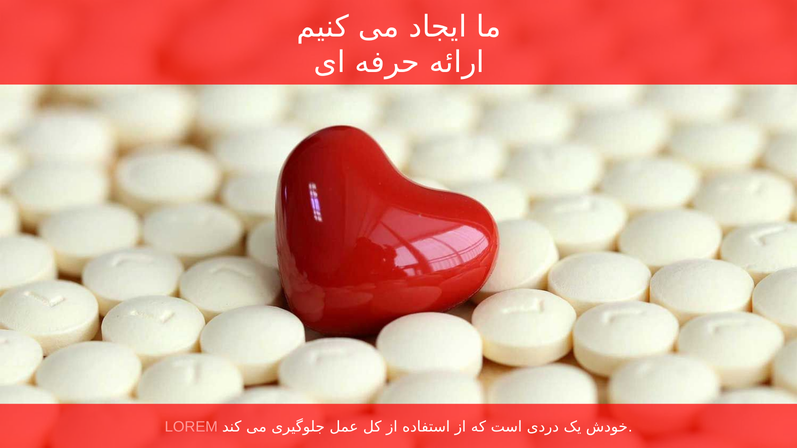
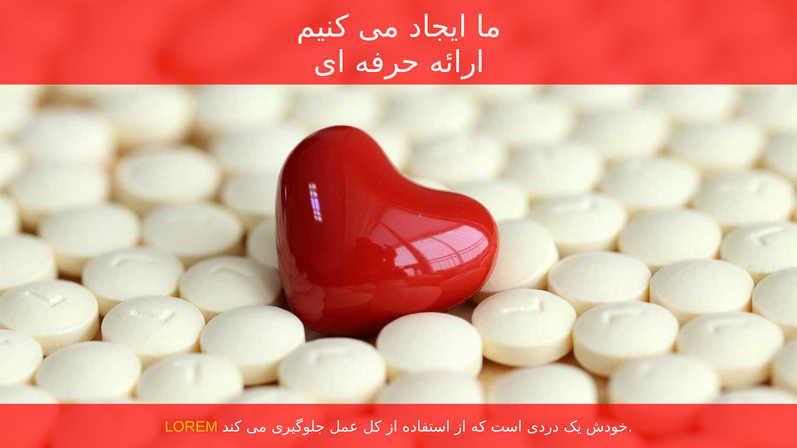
LOREM colour: pink -> yellow (191, 427)
